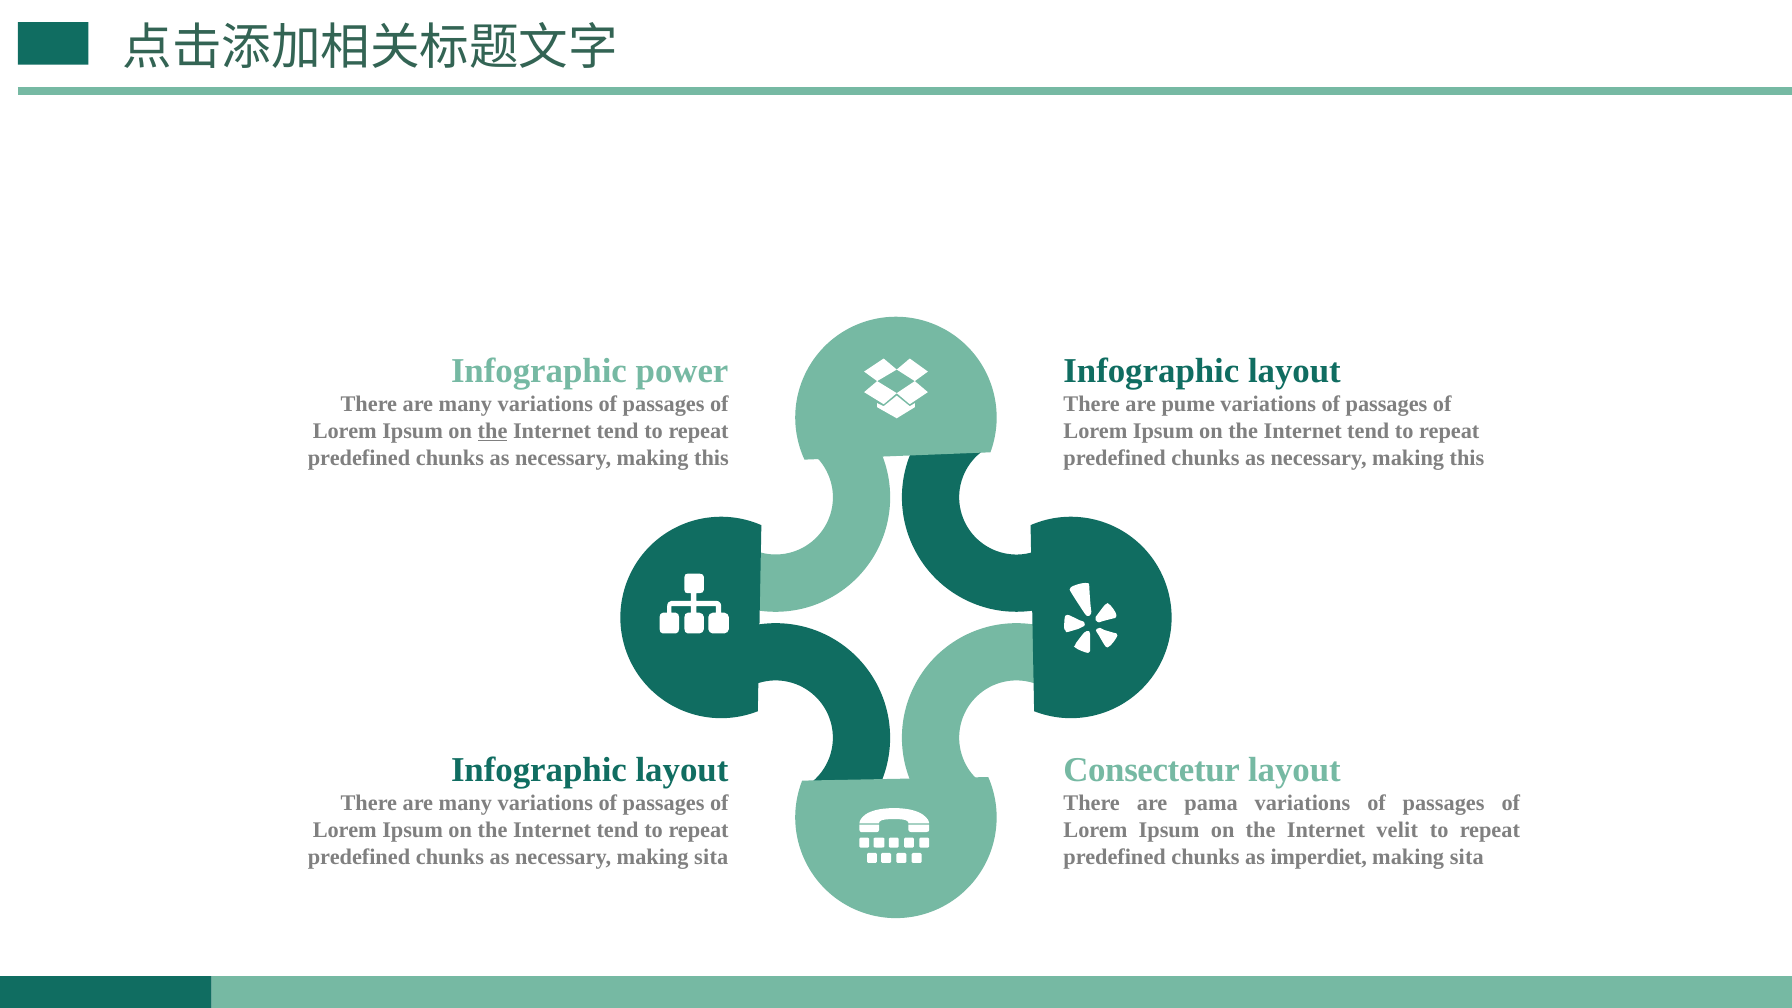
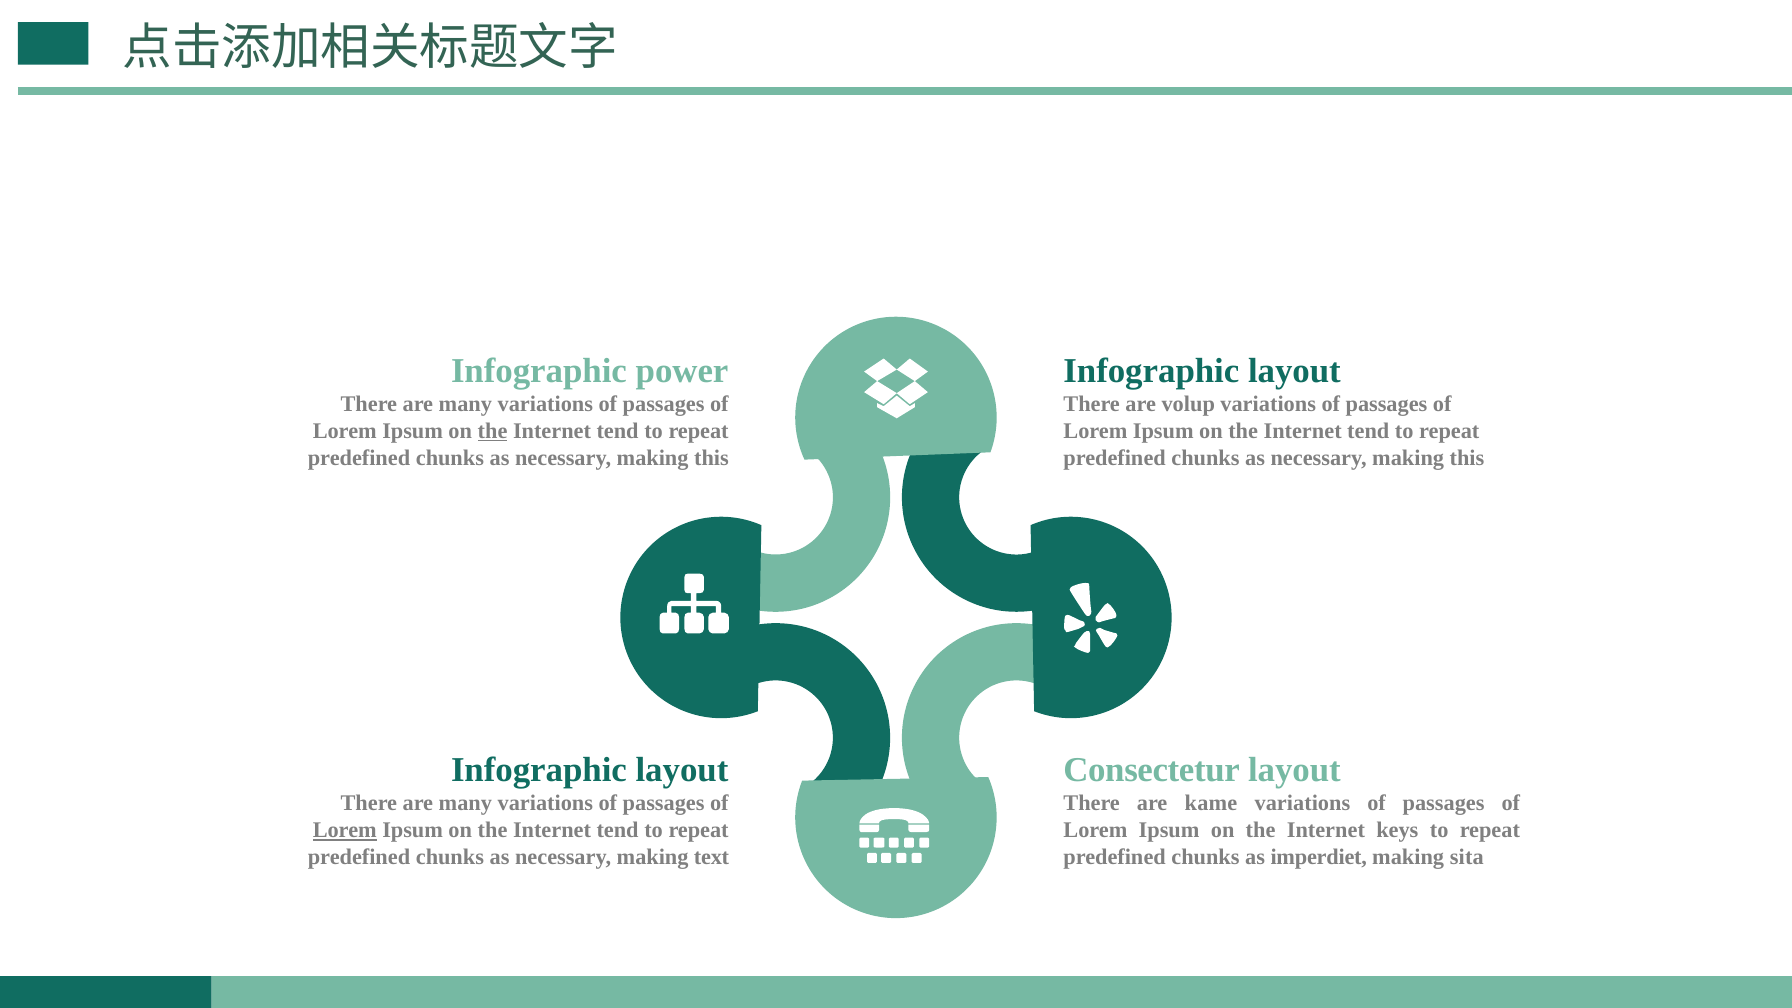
pume: pume -> volup (1188, 404)
pama: pama -> kame (1211, 804)
Lorem underline: none -> present (345, 830)
velit: velit -> keys (1397, 830)
necessary making sita: sita -> text (712, 857)
